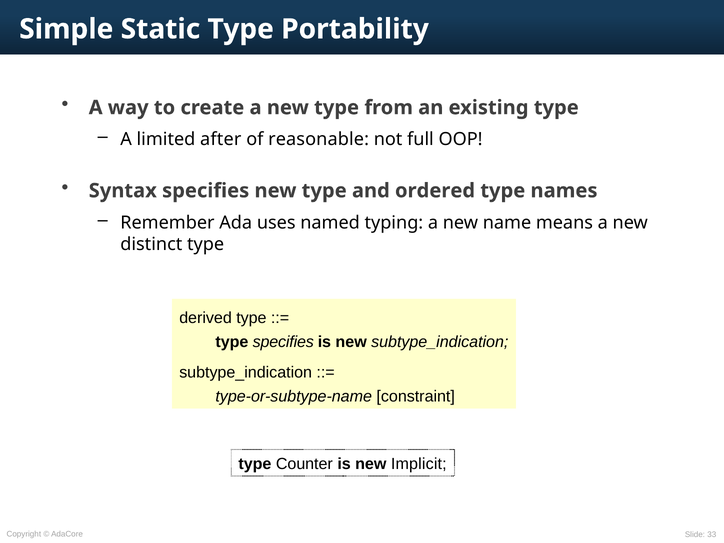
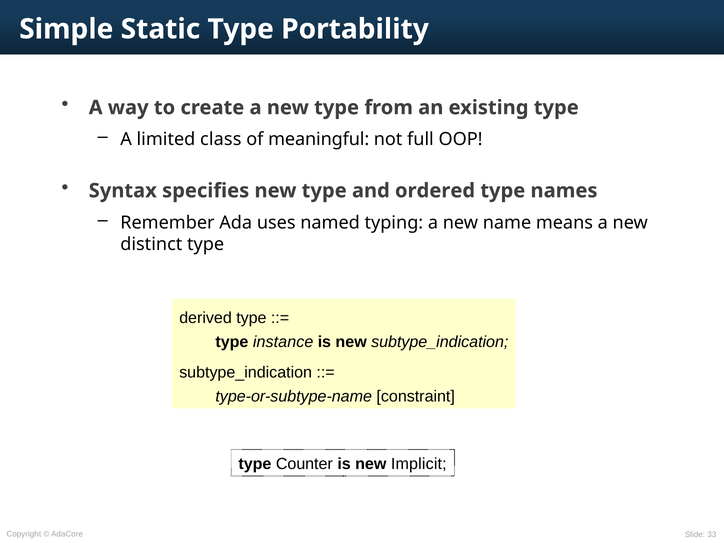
after: after -> class (221, 139)
reasonable: reasonable -> meaningful (319, 139)
type specifies: specifies -> instance (283, 342)
